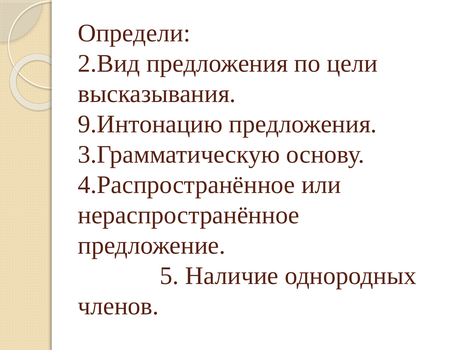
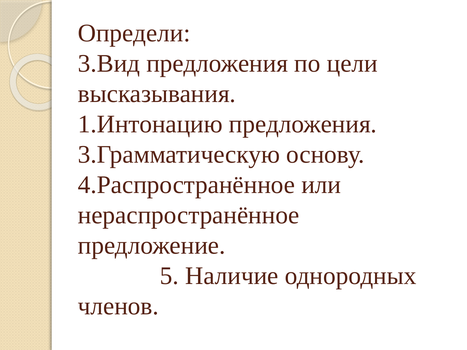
2.Вид: 2.Вид -> 3.Вид (109, 64)
9.Интонацию: 9.Интонацию -> 1.Интонацию (150, 124)
